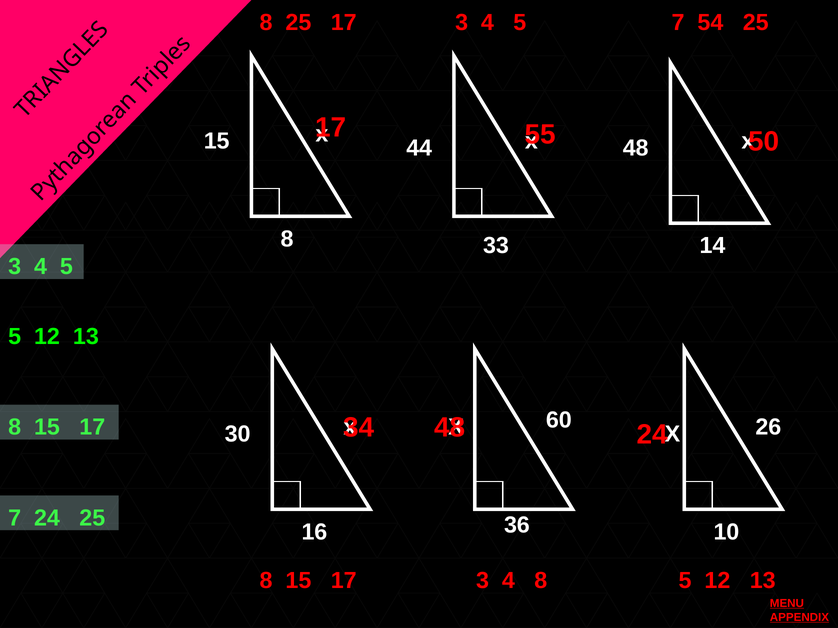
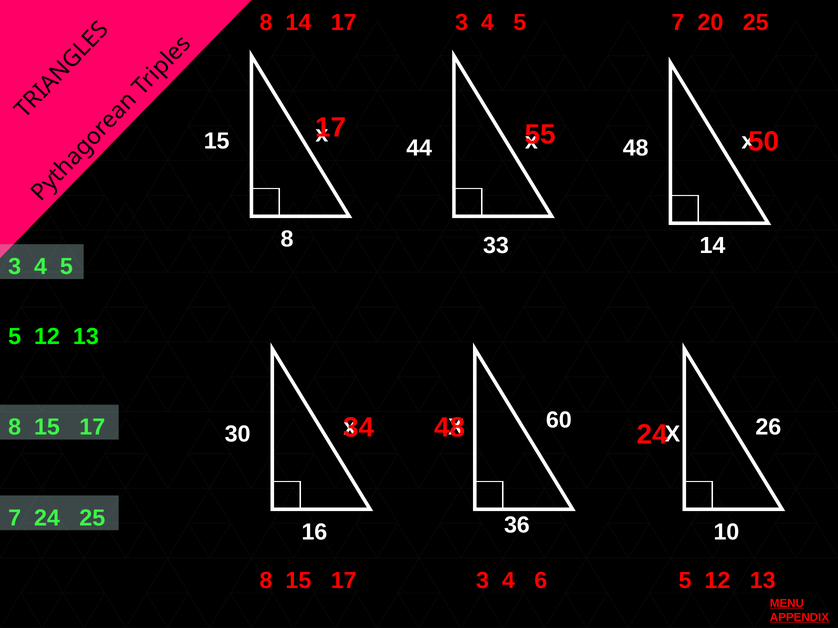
8 25: 25 -> 14 (298, 23)
54: 54 -> 20 (710, 23)
4 8: 8 -> 6 (541, 581)
